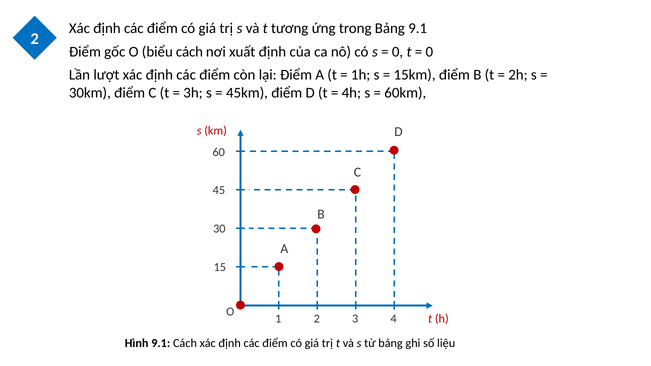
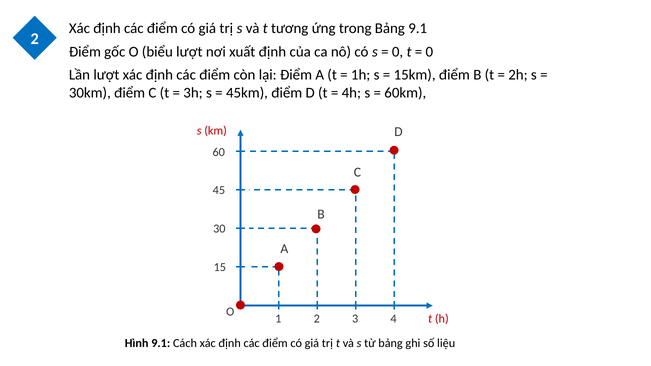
biểu cách: cách -> lượt (189, 52)
